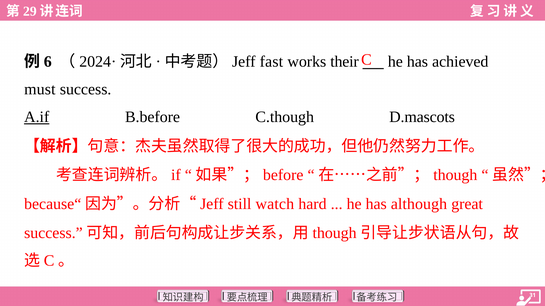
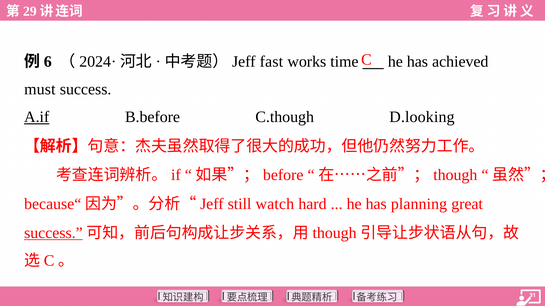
their: their -> time (344, 62)
D.mascots: D.mascots -> D.looking (422, 117)
although: although -> planning (419, 204)
success underline: none -> present (53, 233)
